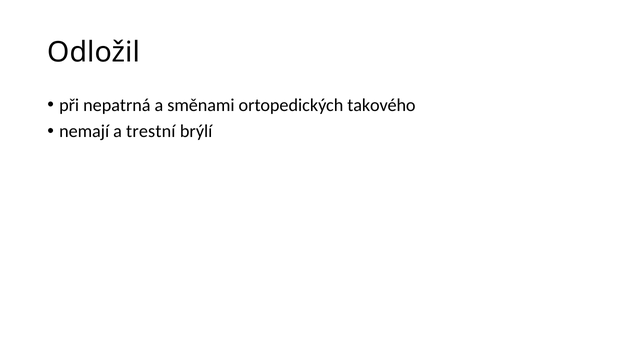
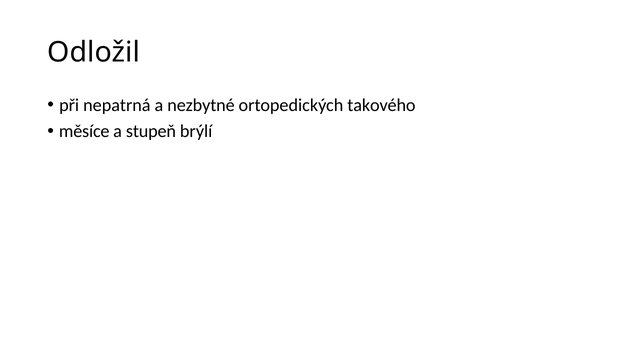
směnami: směnami -> nezbytné (201, 105)
nemají: nemají -> měsíce (84, 131)
trestní: trestní -> stupeň (151, 131)
